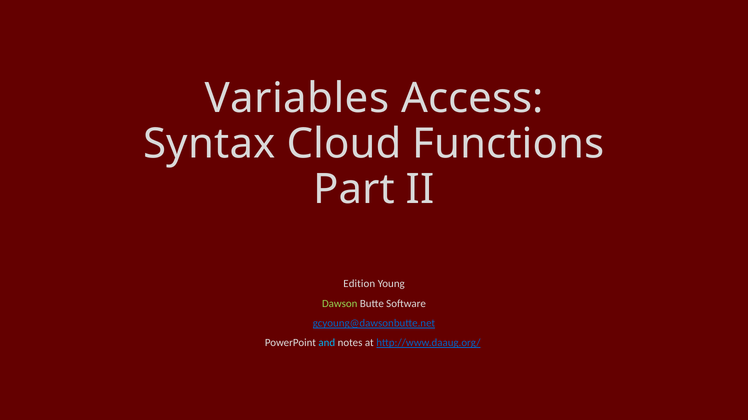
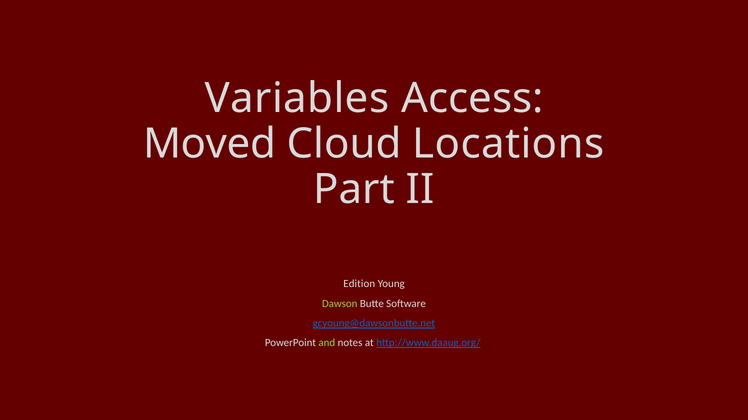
Syntax: Syntax -> Moved (210, 144)
Functions: Functions -> Locations (508, 144)
and colour: light blue -> light green (327, 343)
